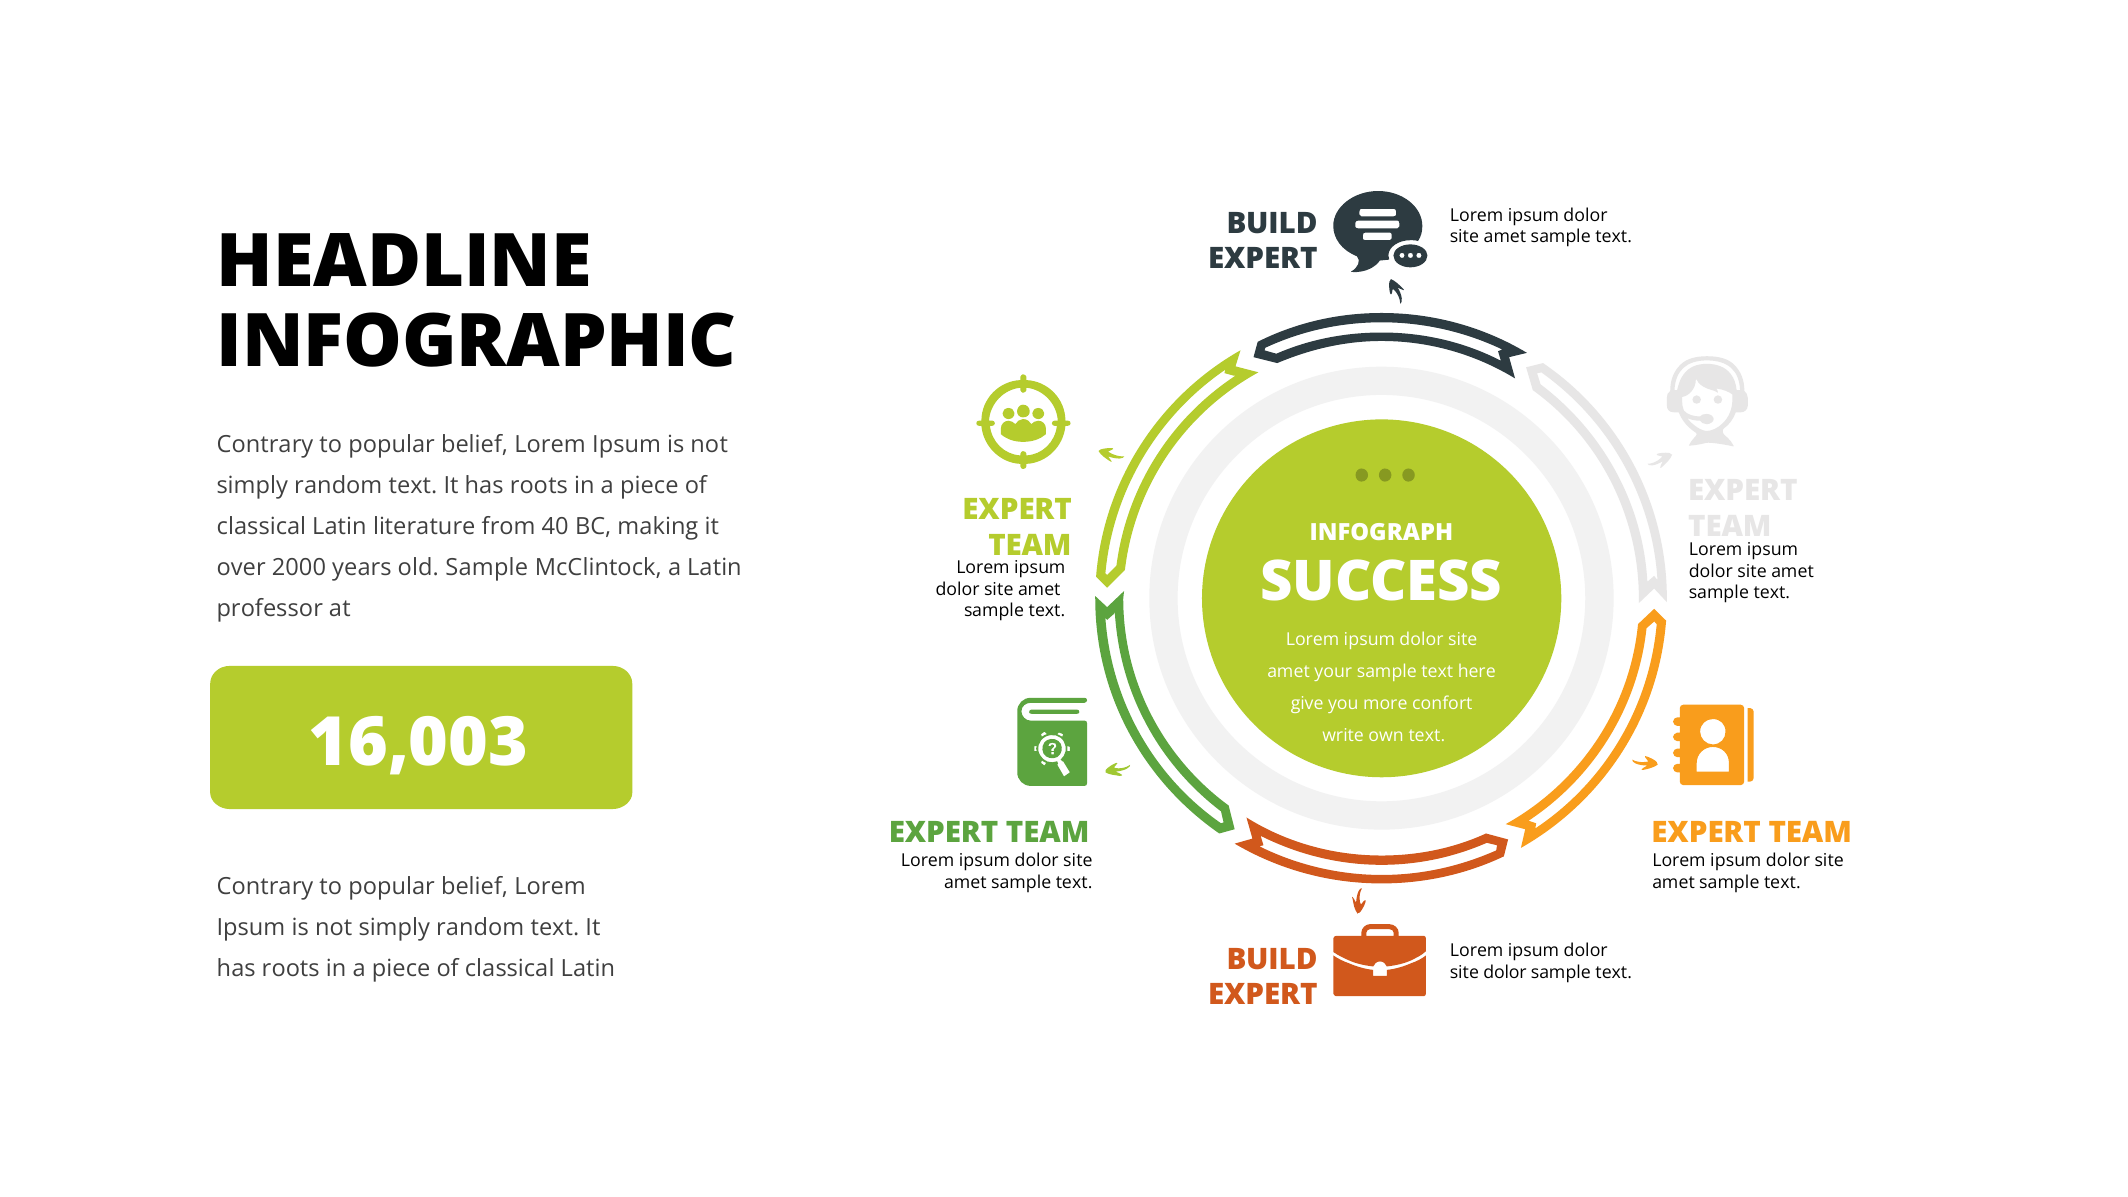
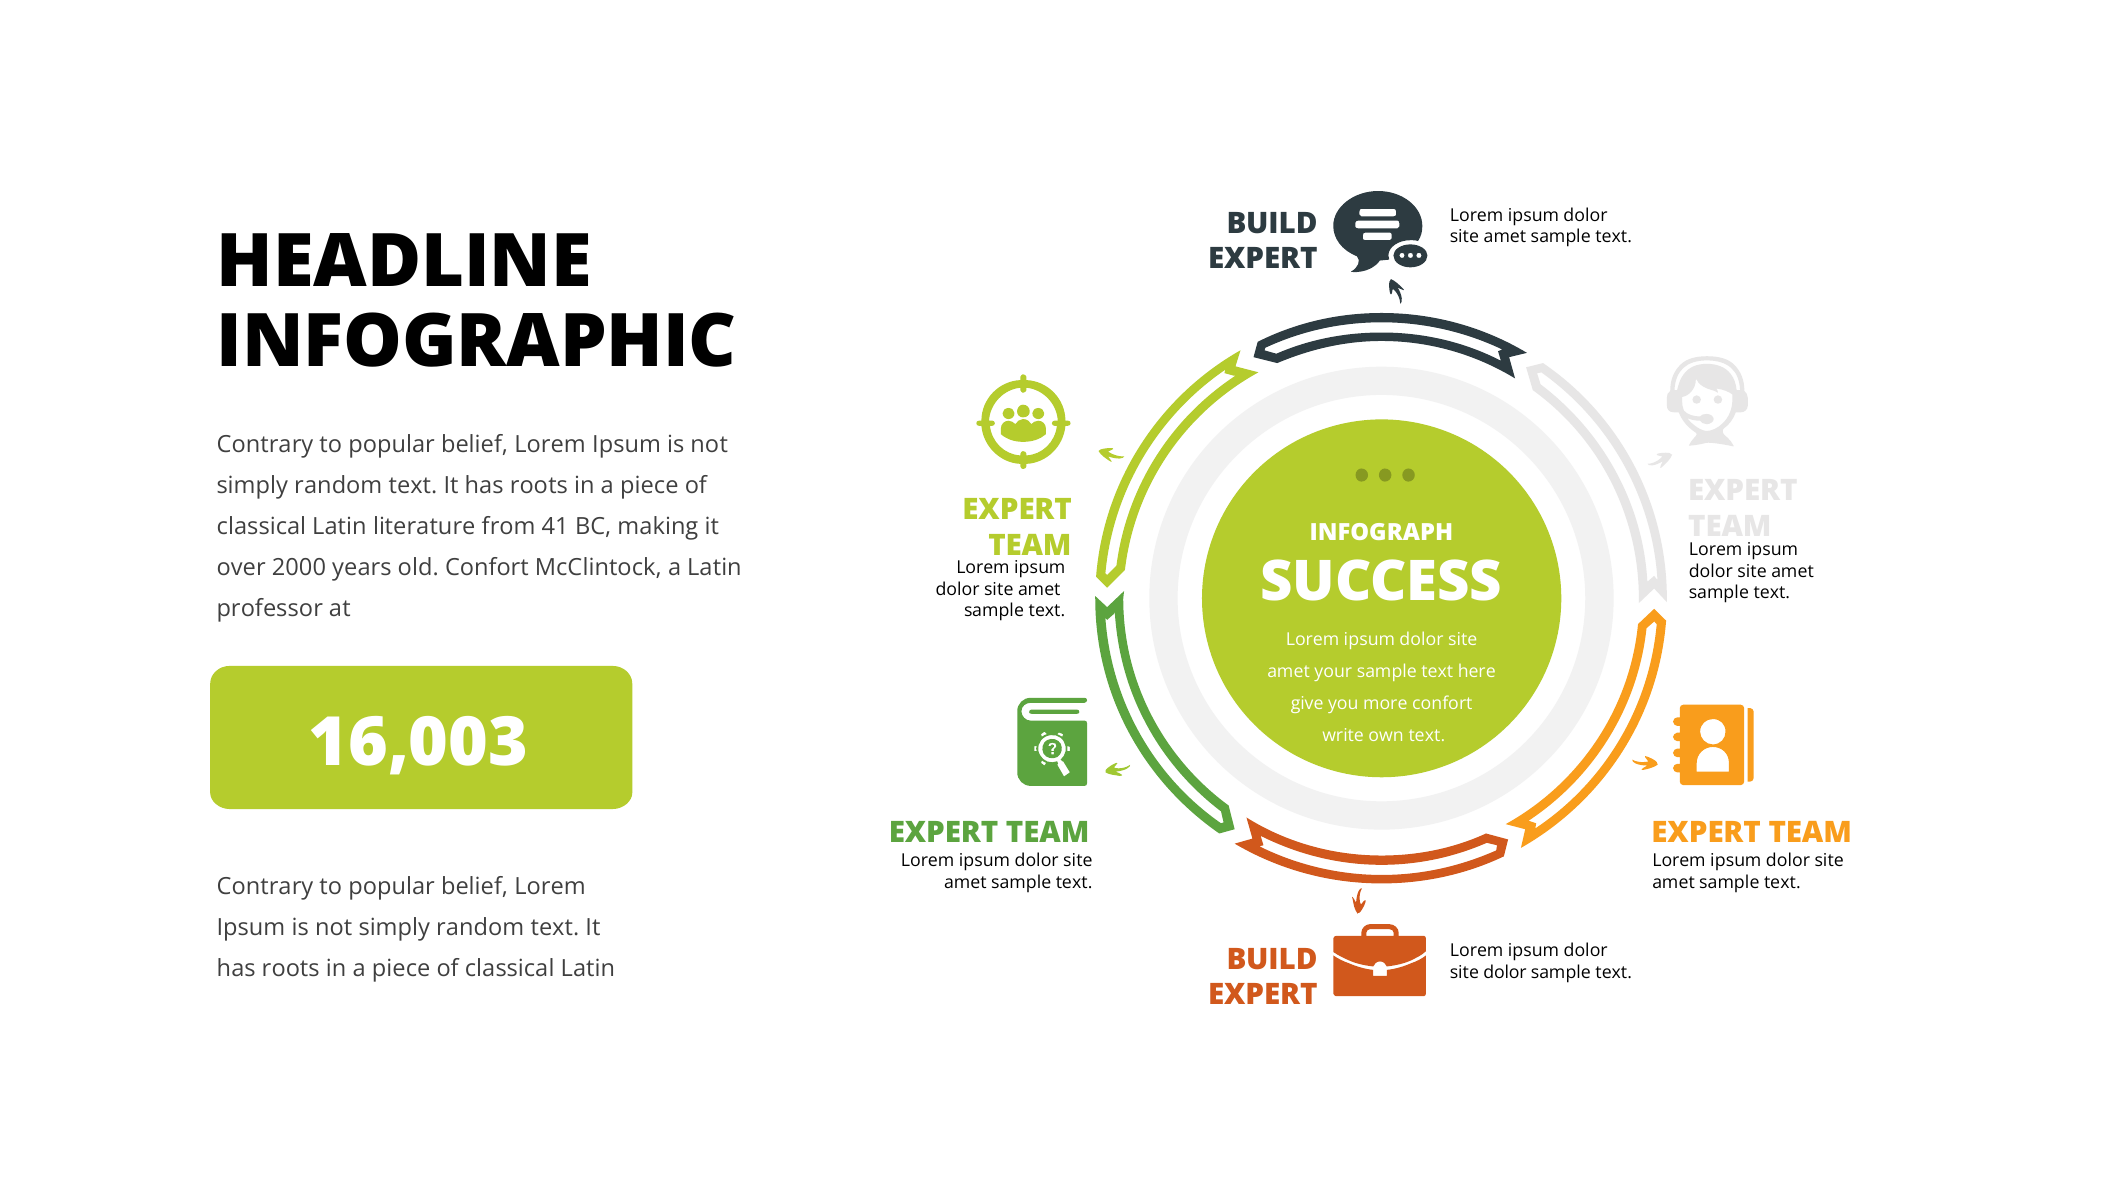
40: 40 -> 41 (555, 527)
old Sample: Sample -> Confort (487, 568)
